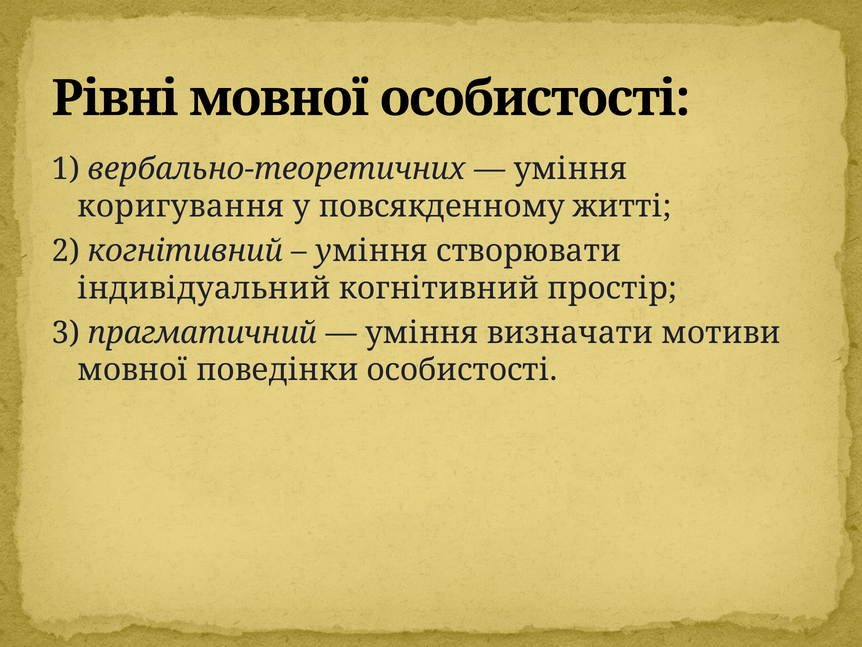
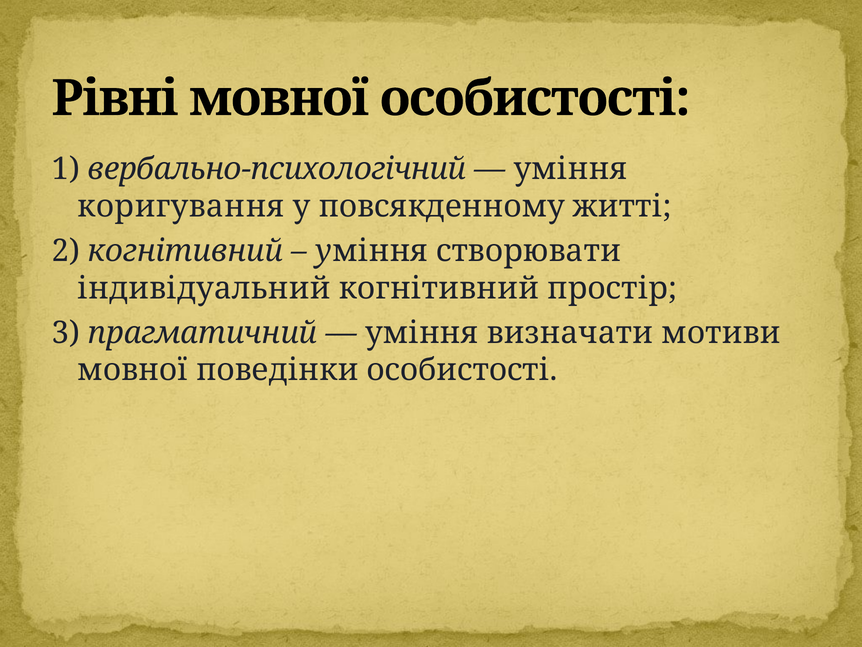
вербально-теоретичних: вербально-теоретичних -> вербально-психологічний (277, 169)
